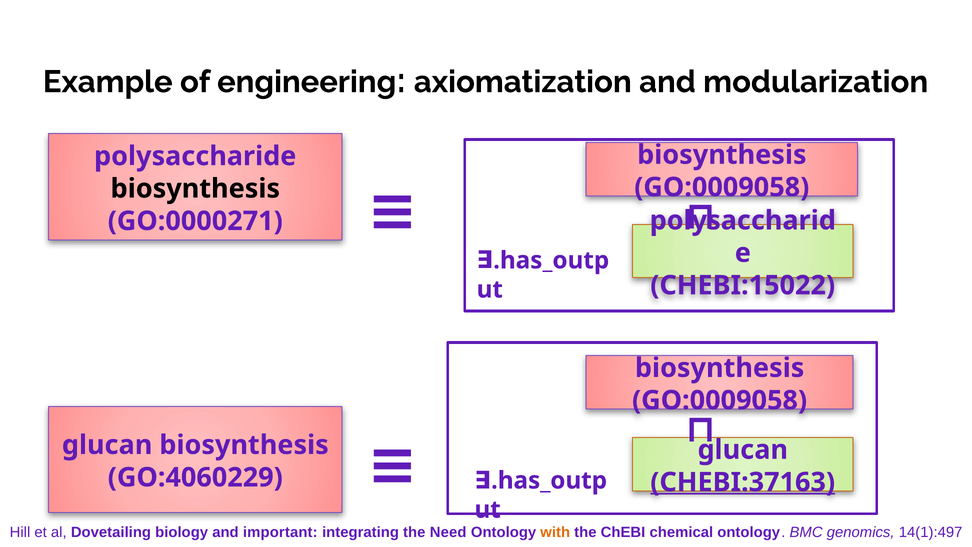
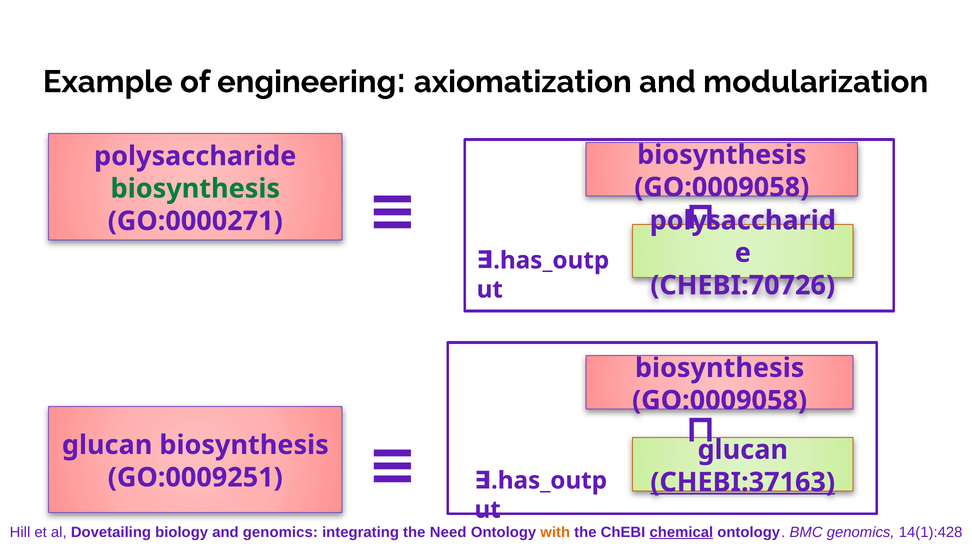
biosynthesis colour: black -> green (195, 189)
CHEBI:15022: CHEBI:15022 -> CHEBI:70726 (743, 285)
GO:4060229: GO:4060229 -> GO:0009251 (195, 477)
and important: important -> genomics (280, 532)
chemical underline: none -> present (681, 532)
14(1):497: 14(1):497 -> 14(1):428 (931, 532)
